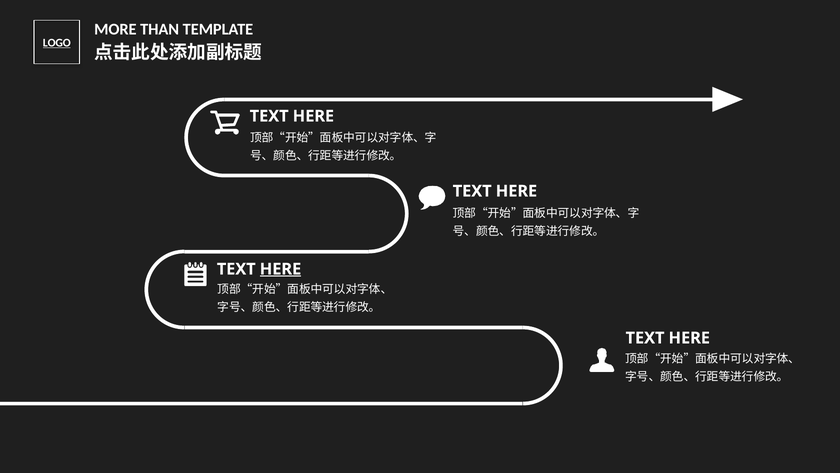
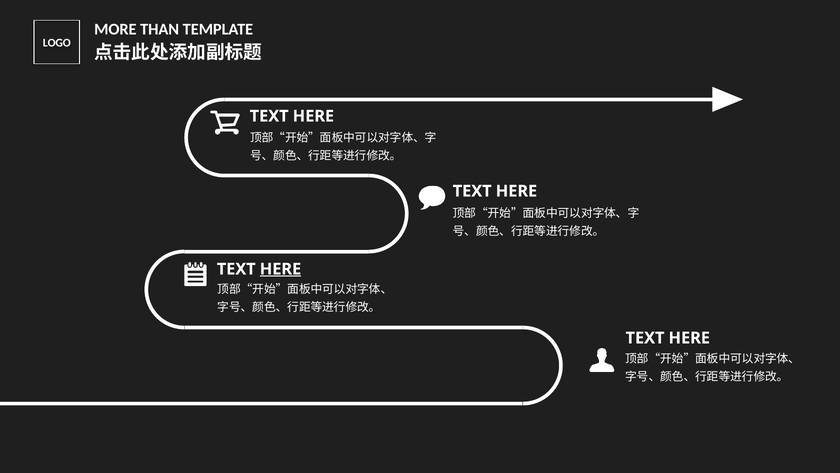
LOGO underline: present -> none (57, 43)
